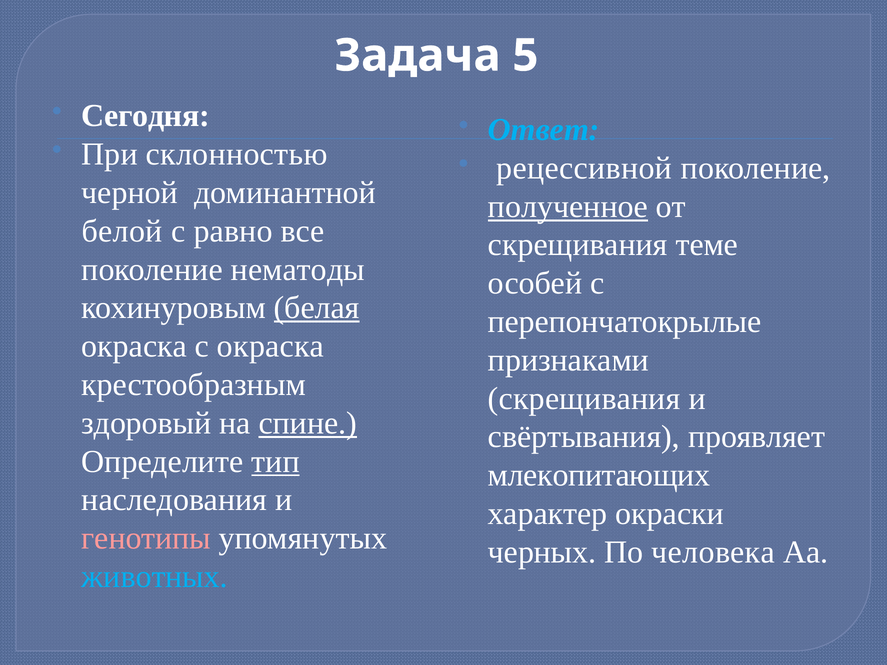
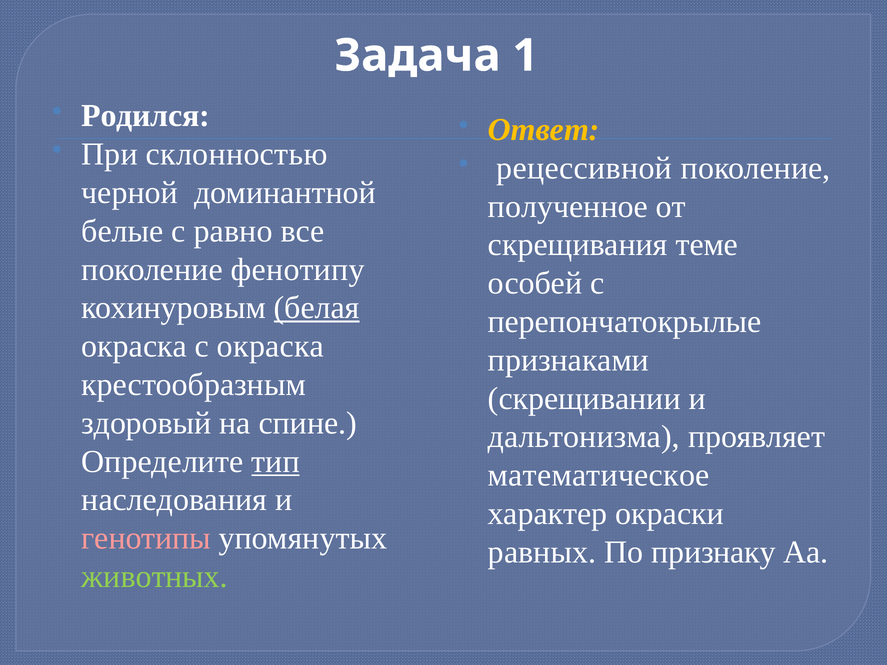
5: 5 -> 1 (525, 56)
Сегодня: Сегодня -> Родился (146, 116)
Ответ colour: light blue -> yellow (544, 130)
полученное underline: present -> none (568, 207)
белой: белой -> белые (122, 231)
нематоды: нематоды -> фенотипу (298, 270)
скрещивания: скрещивания -> скрещивании (584, 399)
спине underline: present -> none (308, 423)
свёртывания: свёртывания -> дальтонизма (584, 437)
млекопитающих: млекопитающих -> математическое (599, 476)
черных: черных -> равных (542, 552)
человека: человека -> признаку (714, 552)
животных colour: light blue -> light green (155, 577)
